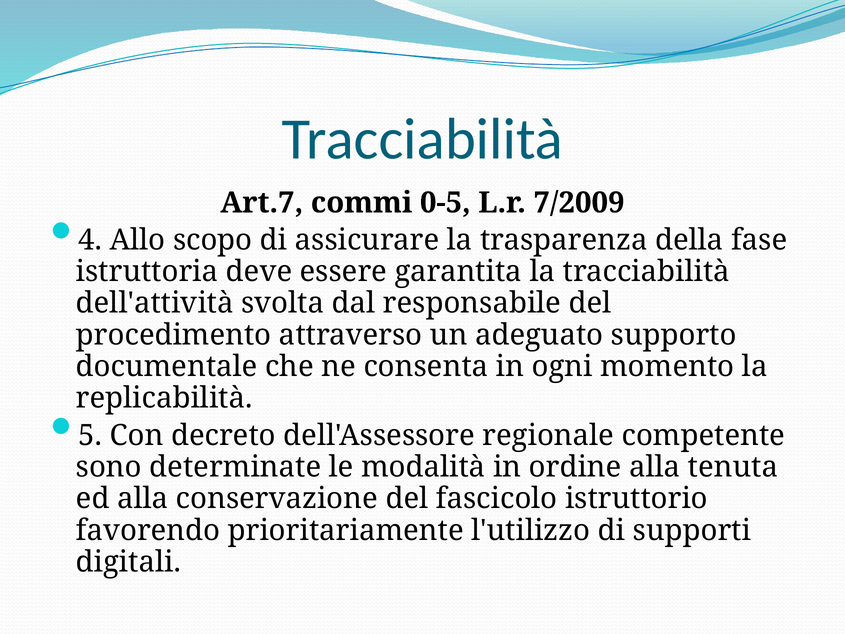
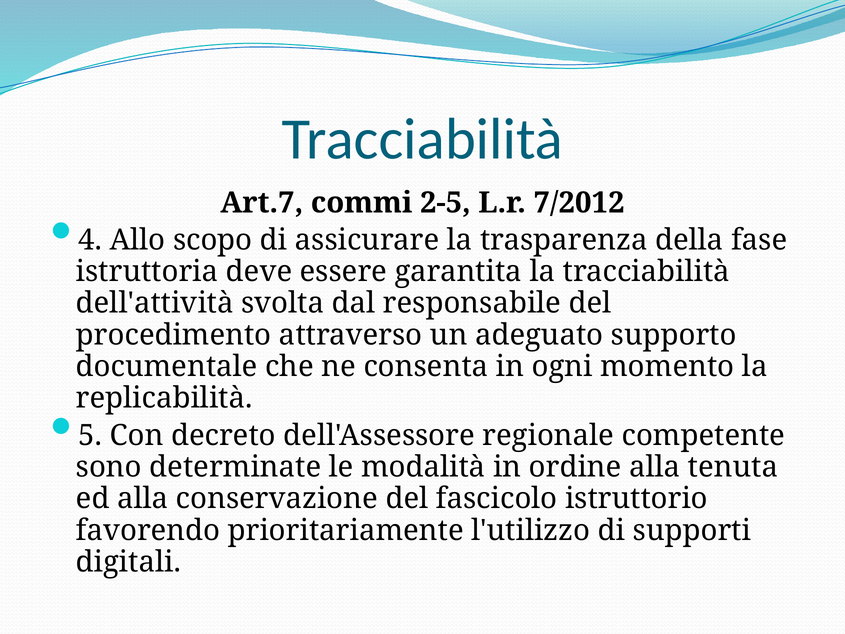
0-5: 0-5 -> 2-5 (445, 203)
7/2009: 7/2009 -> 7/2012 (579, 203)
